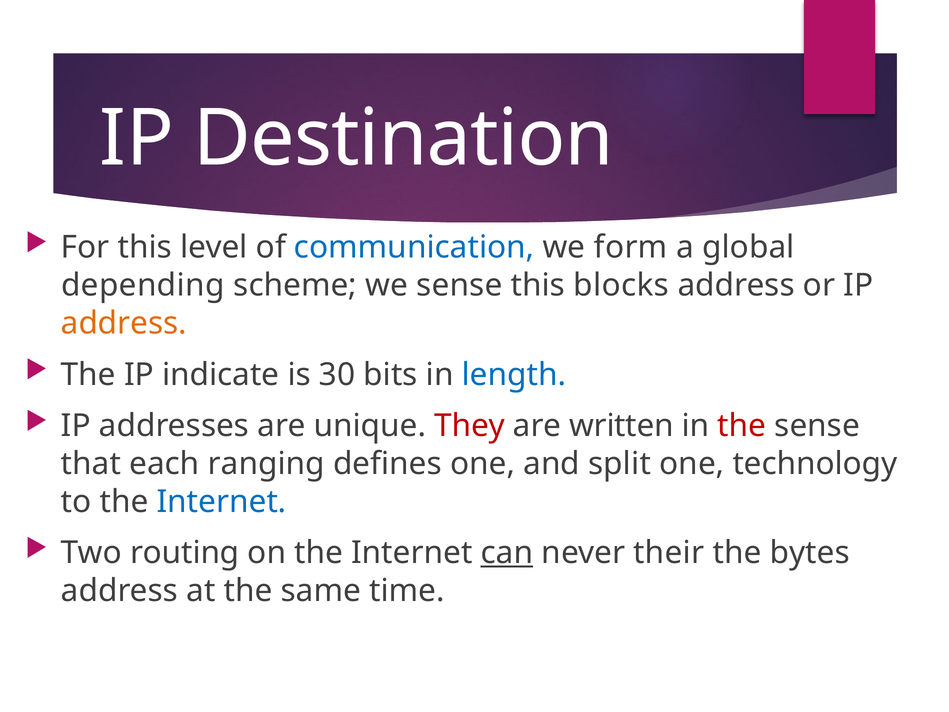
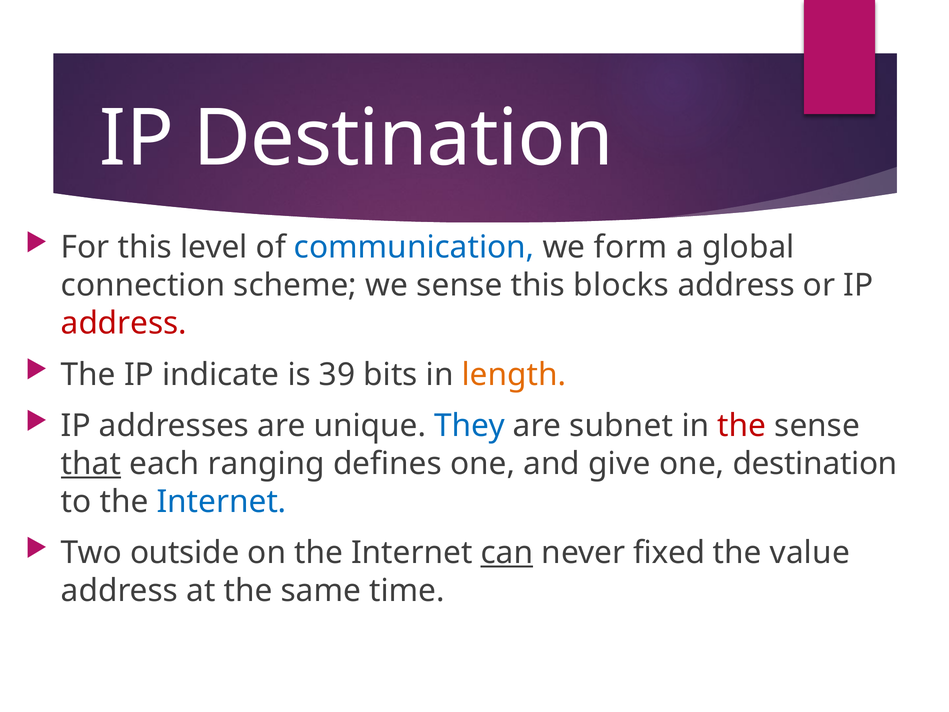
depending: depending -> connection (143, 285)
address colour: orange -> red (124, 323)
30: 30 -> 39 (337, 374)
length colour: blue -> orange (514, 374)
They colour: red -> blue (470, 426)
written: written -> subnet (621, 426)
that underline: none -> present (91, 464)
split: split -> give (619, 464)
one technology: technology -> destination (815, 464)
routing: routing -> outside (185, 553)
their: their -> fixed (669, 553)
bytes: bytes -> value (810, 553)
